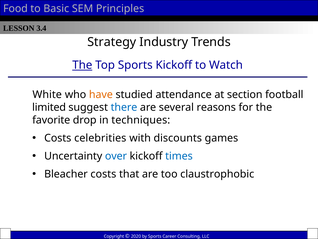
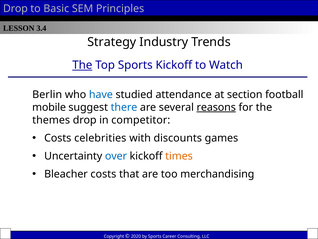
Food: Food -> Drop (15, 9)
White: White -> Berlin (47, 94)
have colour: orange -> blue (101, 94)
limited: limited -> mobile (49, 107)
reasons underline: none -> present (216, 107)
favorite: favorite -> themes (51, 120)
techniques: techniques -> competitor (141, 120)
times colour: blue -> orange (179, 156)
claustrophobic: claustrophobic -> merchandising (217, 174)
